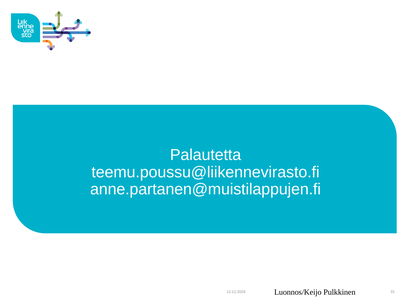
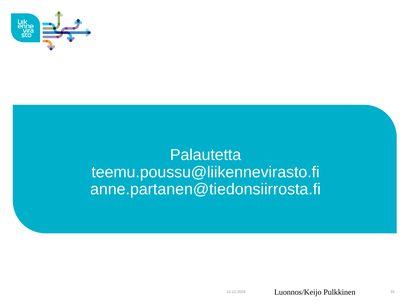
anne.partanen@muistilappujen.fi: anne.partanen@muistilappujen.fi -> anne.partanen@tiedonsiirrosta.fi (205, 189)
